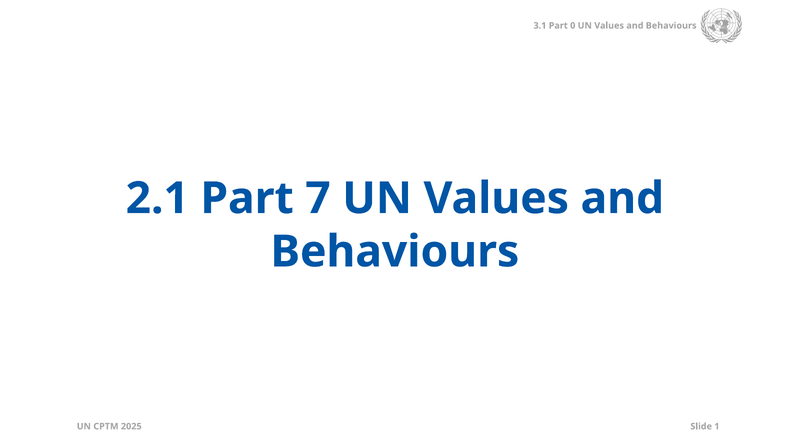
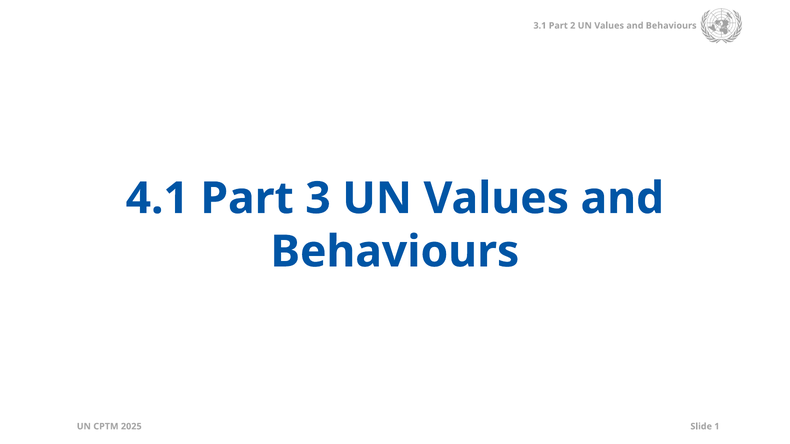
0: 0 -> 2 (573, 26)
2.1: 2.1 -> 4.1 (157, 199)
7: 7 -> 3 (318, 199)
